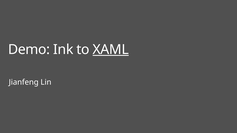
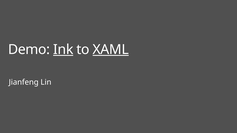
Ink underline: none -> present (63, 50)
